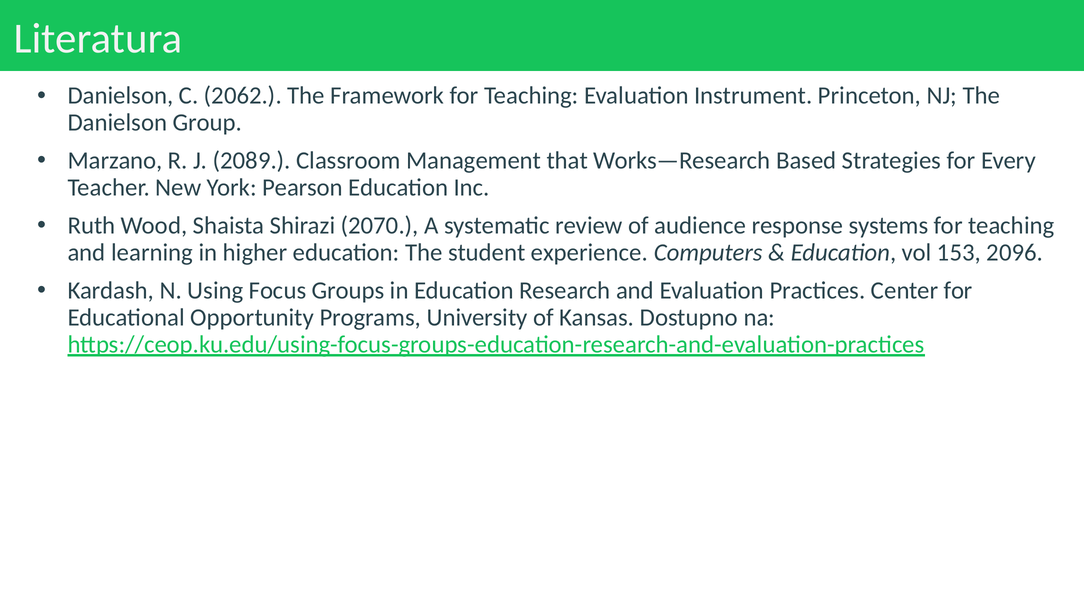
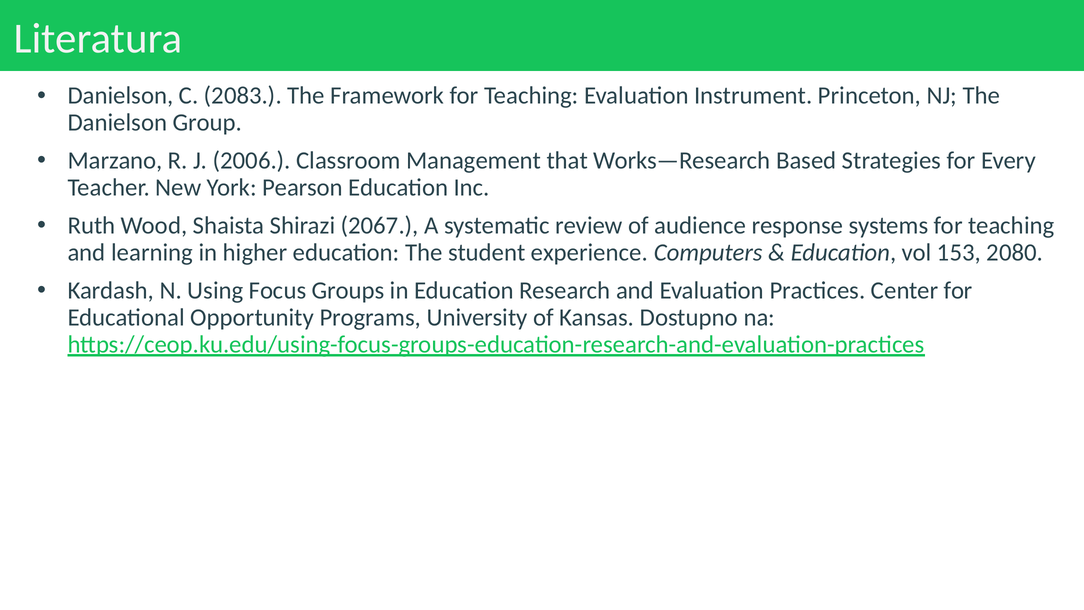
2062: 2062 -> 2083 (243, 96)
2089: 2089 -> 2006 (252, 161)
2070: 2070 -> 2067 (380, 226)
2096: 2096 -> 2080 (1015, 252)
